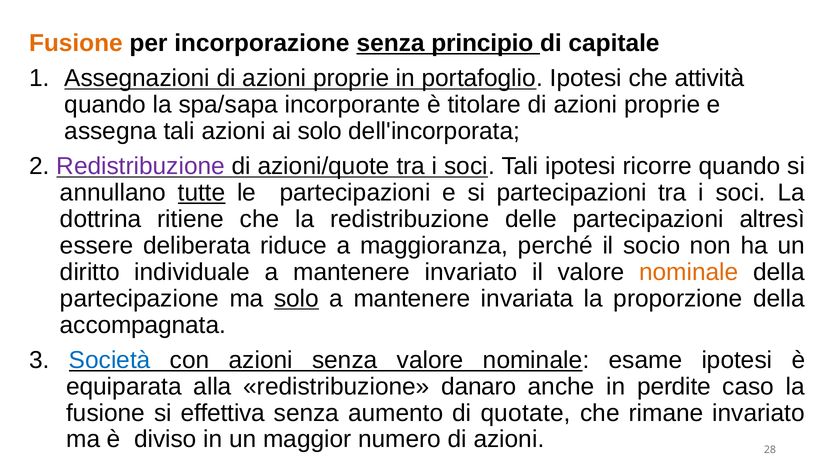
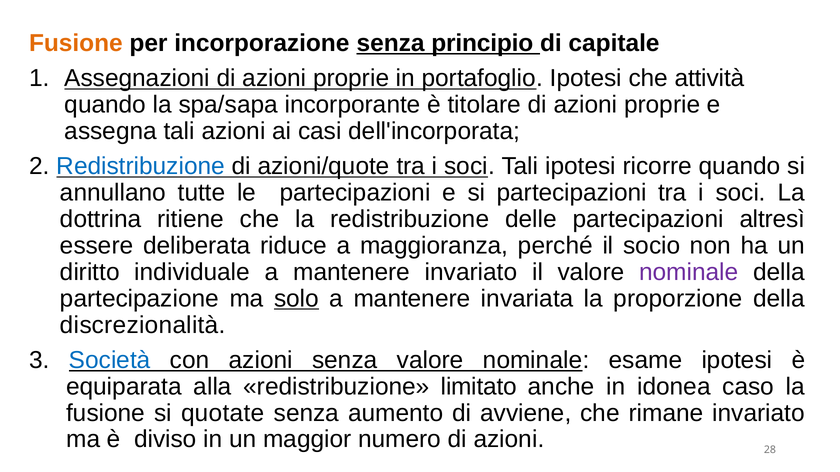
ai solo: solo -> casi (320, 131)
Redistribuzione colour: purple -> blue (141, 166)
tutte underline: present -> none (202, 193)
nominale colour: orange -> purple (689, 272)
accompagnata: accompagnata -> discrezionalità (143, 325)
danaro: danaro -> limitato (479, 387)
perdite: perdite -> idonea (674, 387)
effettiva: effettiva -> quotate (223, 413)
quotate: quotate -> avviene (526, 413)
